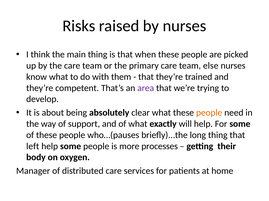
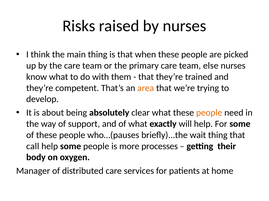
area colour: purple -> orange (146, 88)
long: long -> wait (198, 136)
left: left -> call (33, 147)
